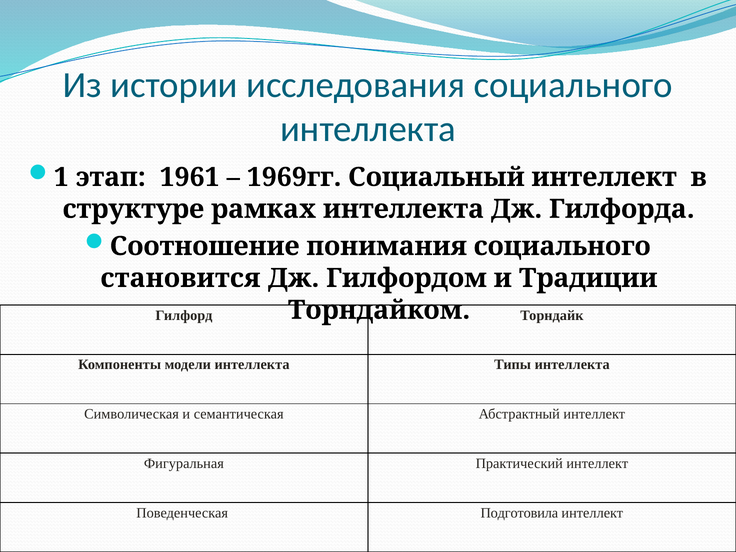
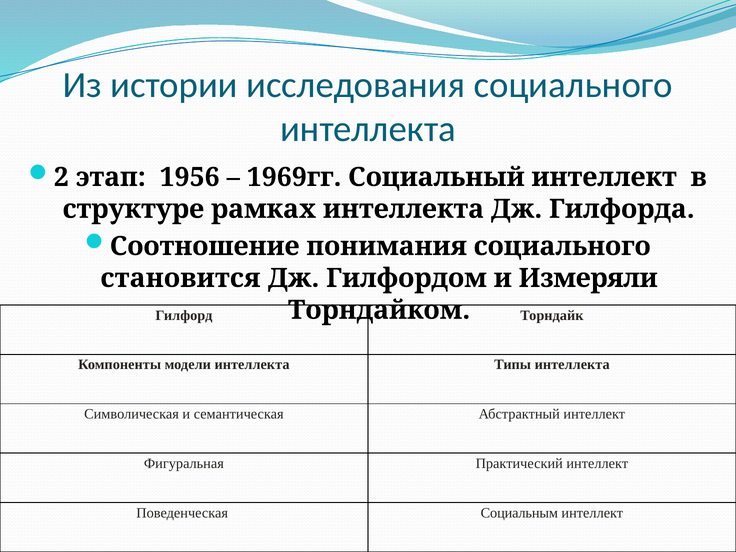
1: 1 -> 2 (61, 177)
1961: 1961 -> 1956 (190, 177)
Традиции: Традиции -> Измеряли (588, 278)
Подготовила: Подготовила -> Социальным (519, 513)
